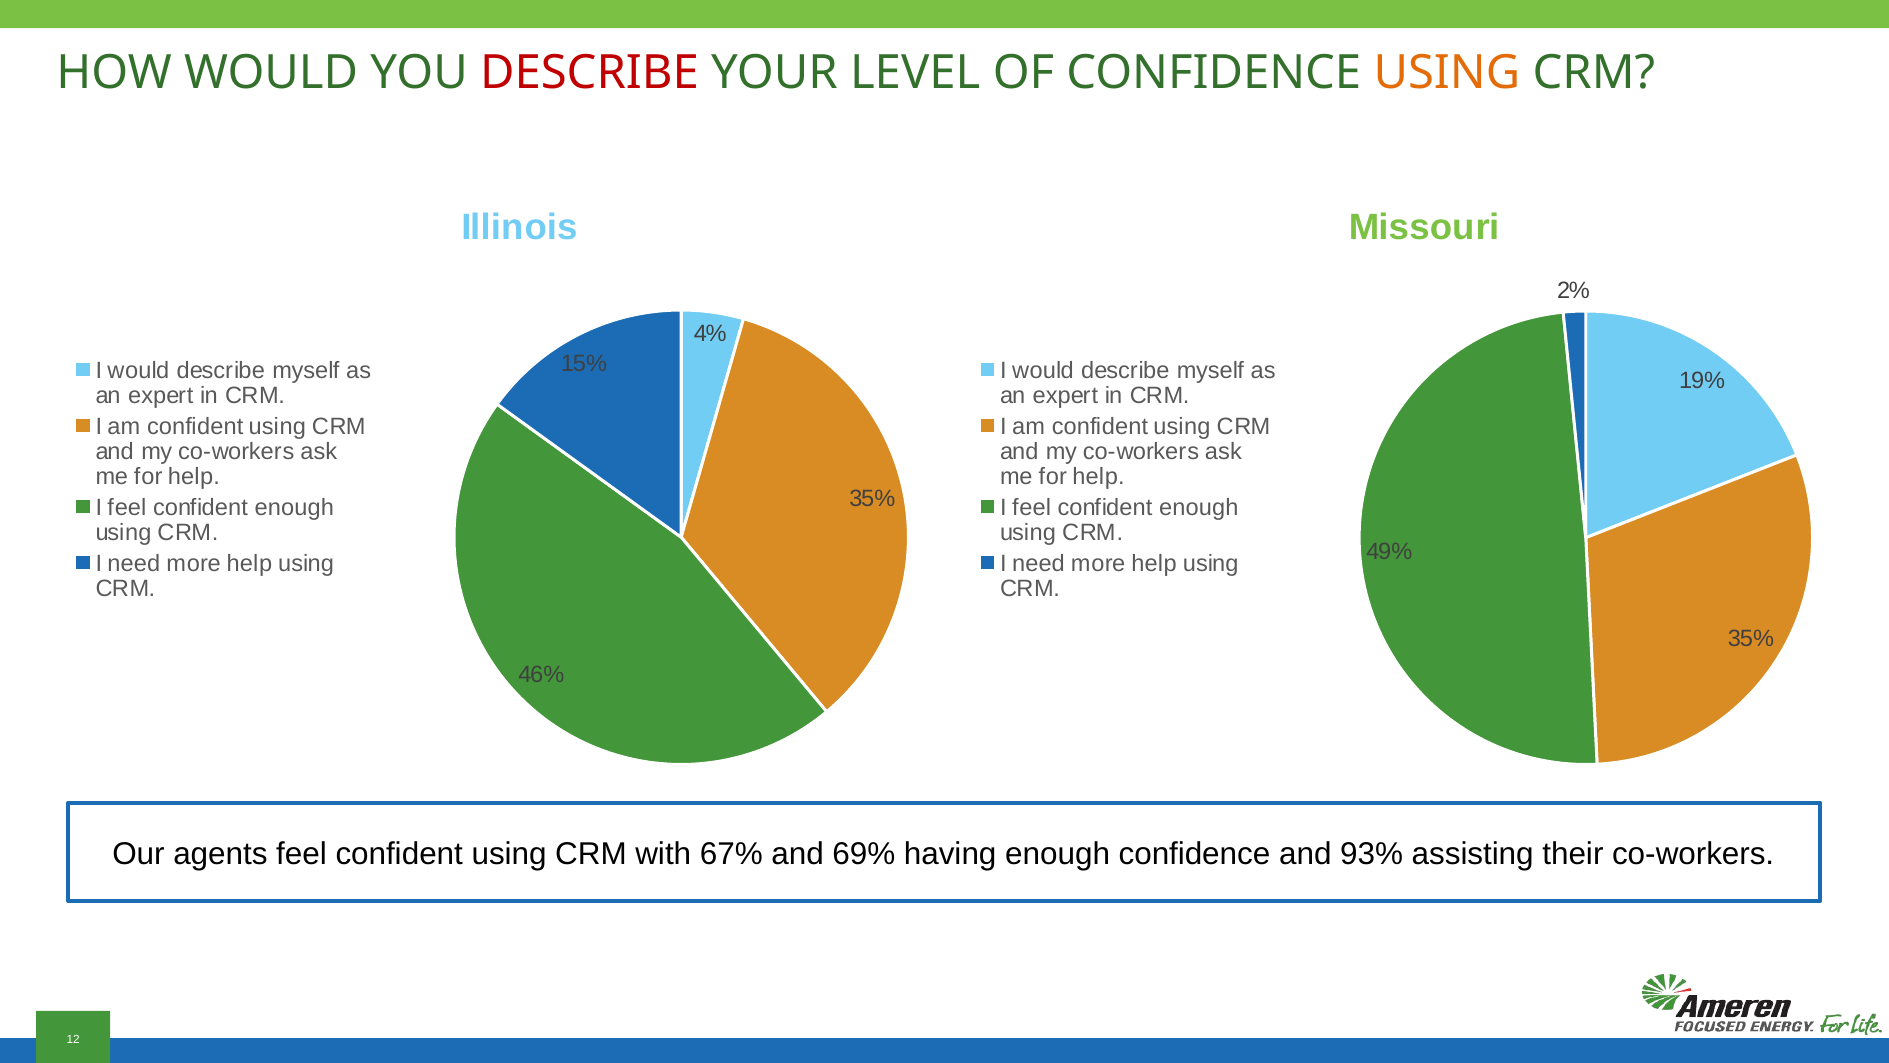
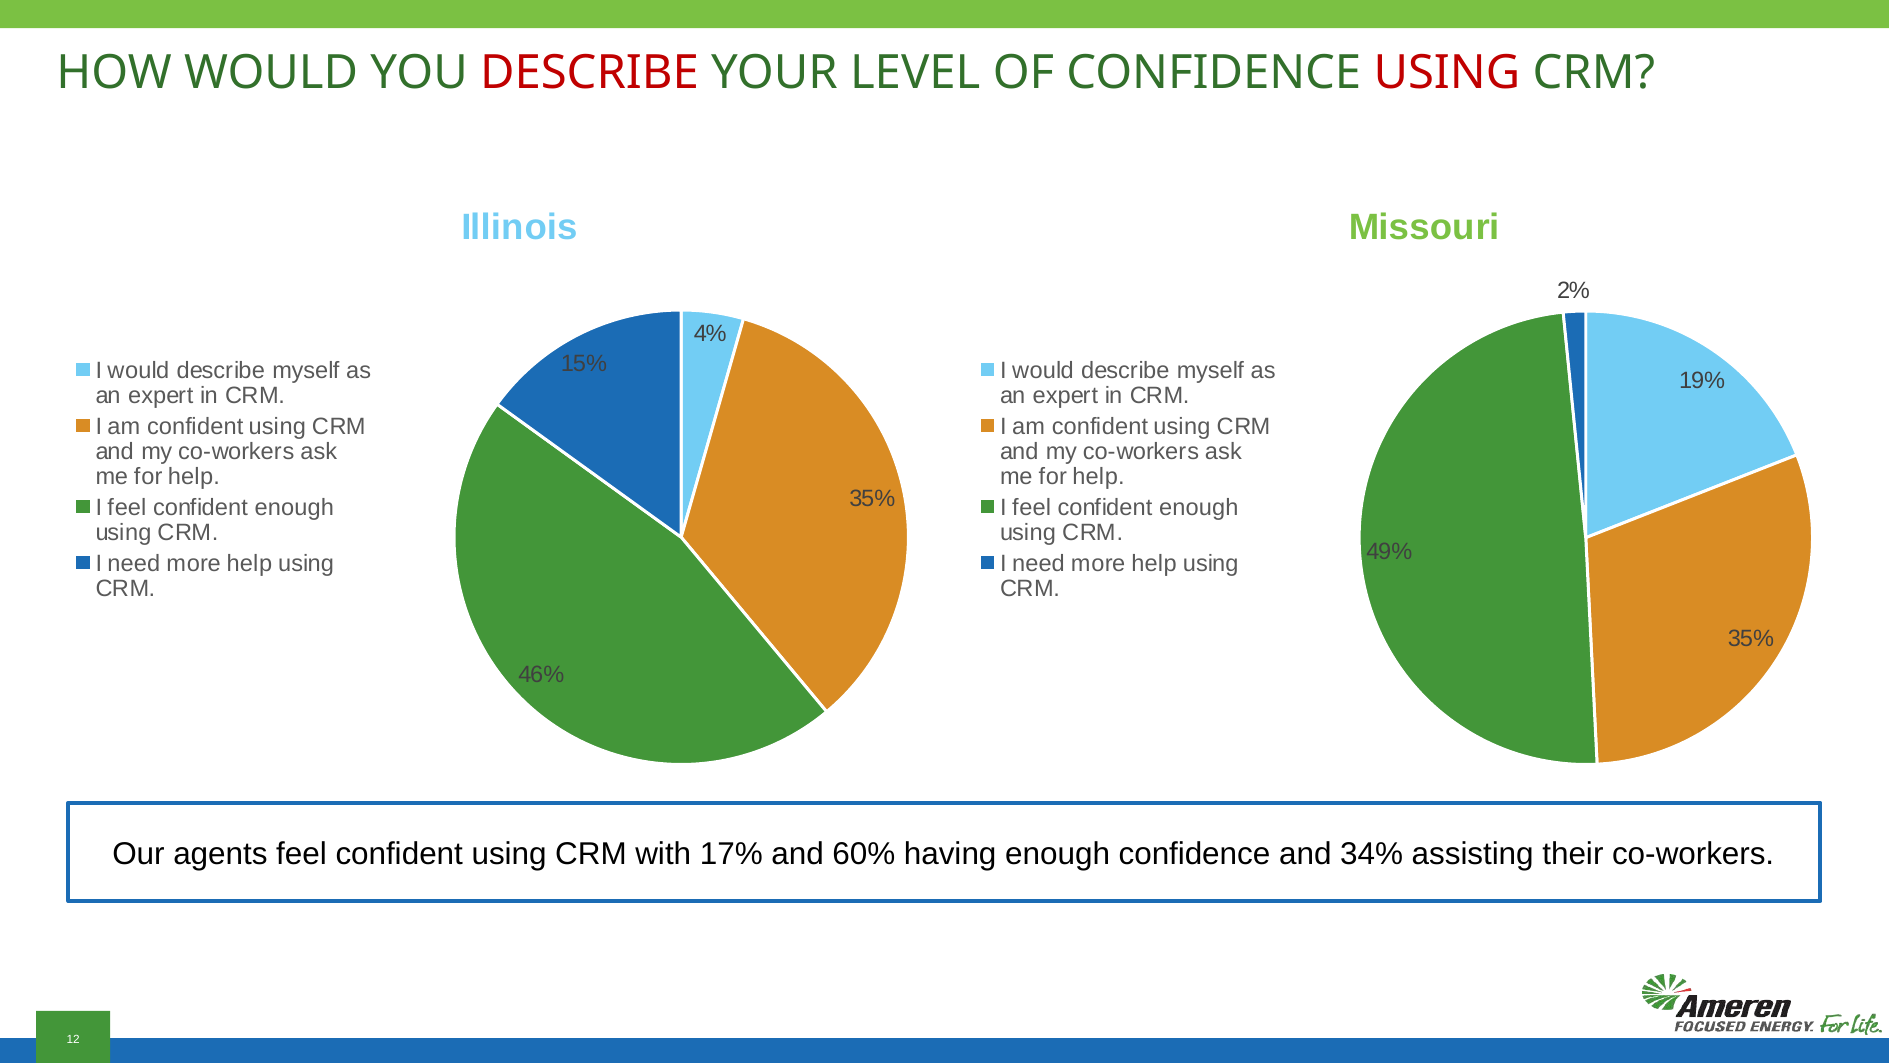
USING colour: orange -> red (1447, 73)
67%: 67% -> 17% (731, 854)
69%: 69% -> 60% (864, 854)
93%: 93% -> 34% (1372, 854)
